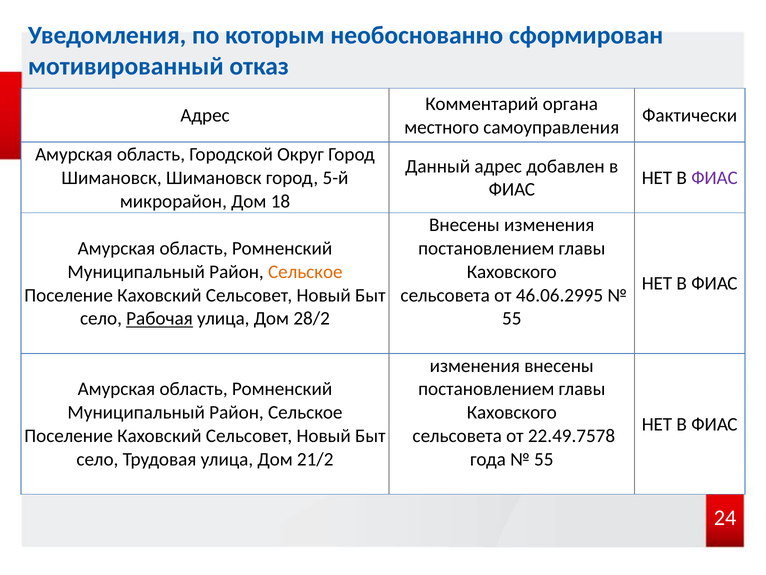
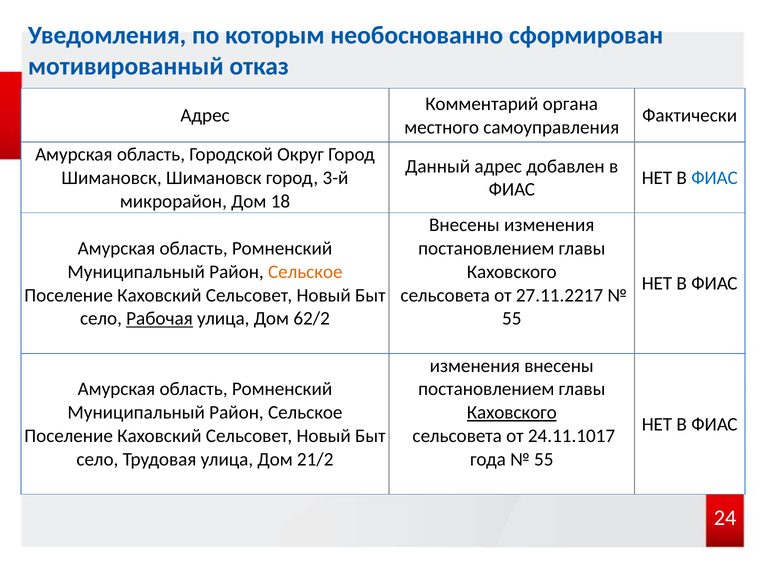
5-й: 5-й -> 3-й (336, 178)
ФИАС colour: purple -> blue (714, 178)
46.06.2995: 46.06.2995 -> 27.11.2217 (560, 295)
28/2: 28/2 -> 62/2 (312, 318)
Каховского underline: none -> present (512, 412)
22.49.7578: 22.49.7578 -> 24.11.1017 (572, 436)
